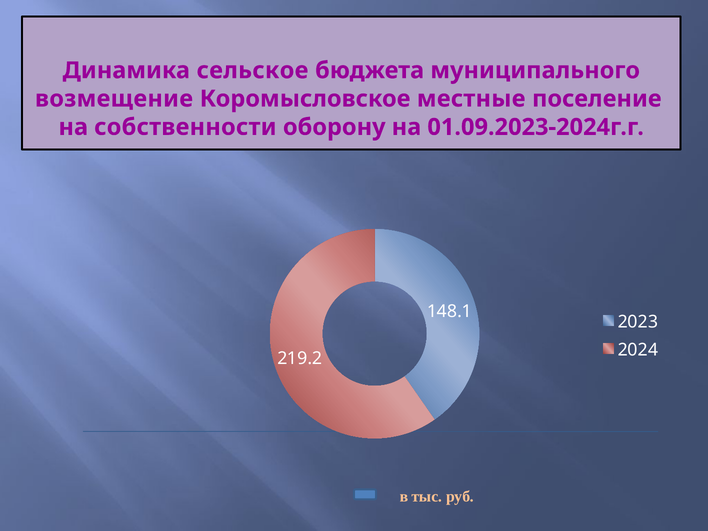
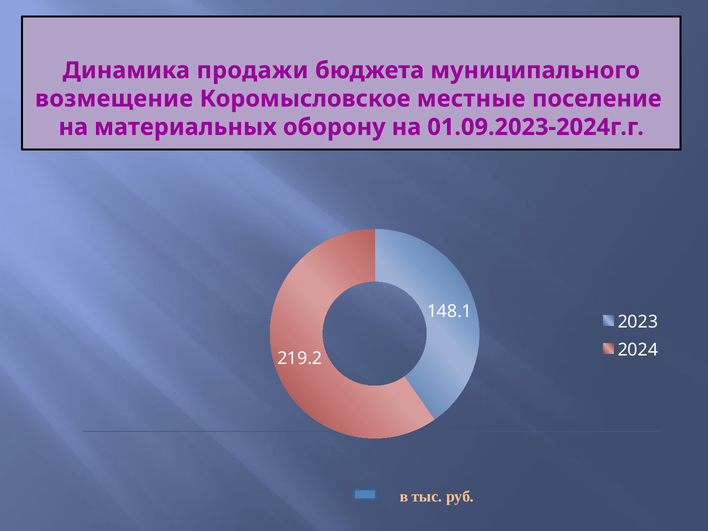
сельское: сельское -> продажи (252, 70)
собственности: собственности -> материальных (185, 127)
